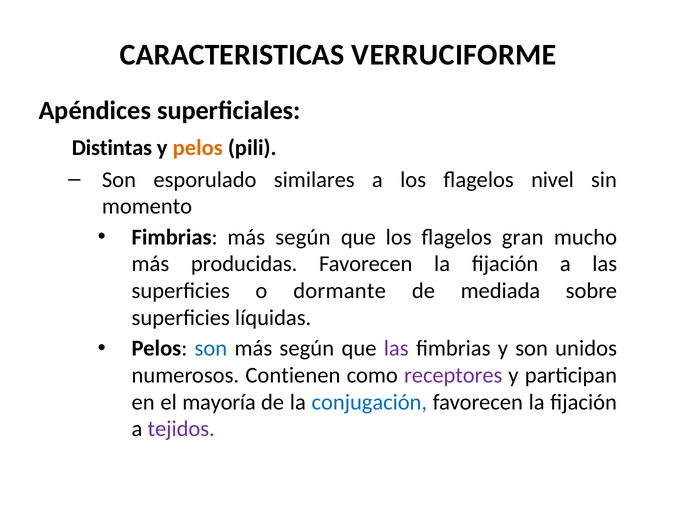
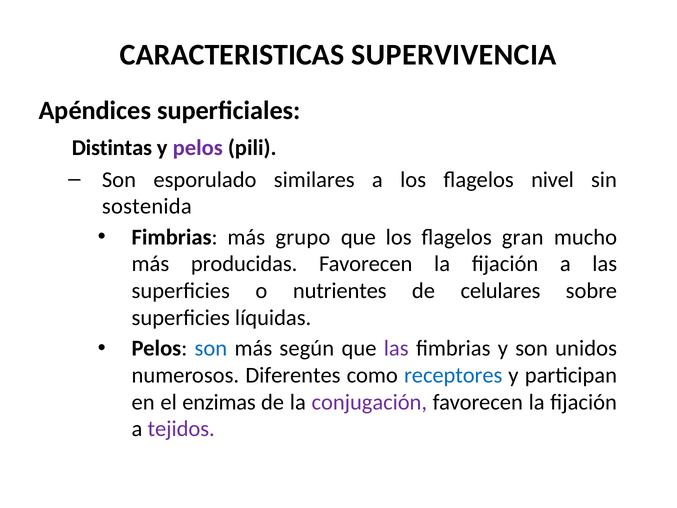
VERRUCIFORME: VERRUCIFORME -> SUPERVIVENCIA (454, 55)
pelos colour: orange -> purple (198, 148)
momento: momento -> sostenida (147, 206)
Fimbrias más según: según -> grupo (303, 237)
dormante: dormante -> nutrientes (340, 291)
mediada: mediada -> celulares (501, 291)
Contienen: Contienen -> Diferentes (293, 375)
receptores colour: purple -> blue (453, 375)
mayoría: mayoría -> enzimas (219, 402)
conjugación colour: blue -> purple (369, 402)
